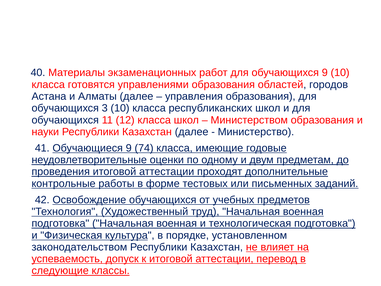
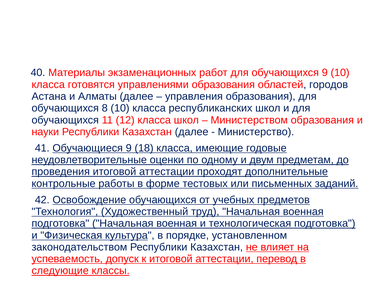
3: 3 -> 8 (105, 108)
74: 74 -> 18 (144, 148)
